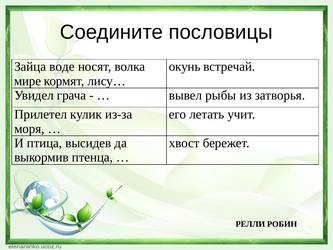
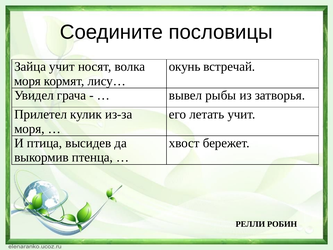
Зайца воде: воде -> учит (62, 67)
мире: мире -> моря (28, 81)
